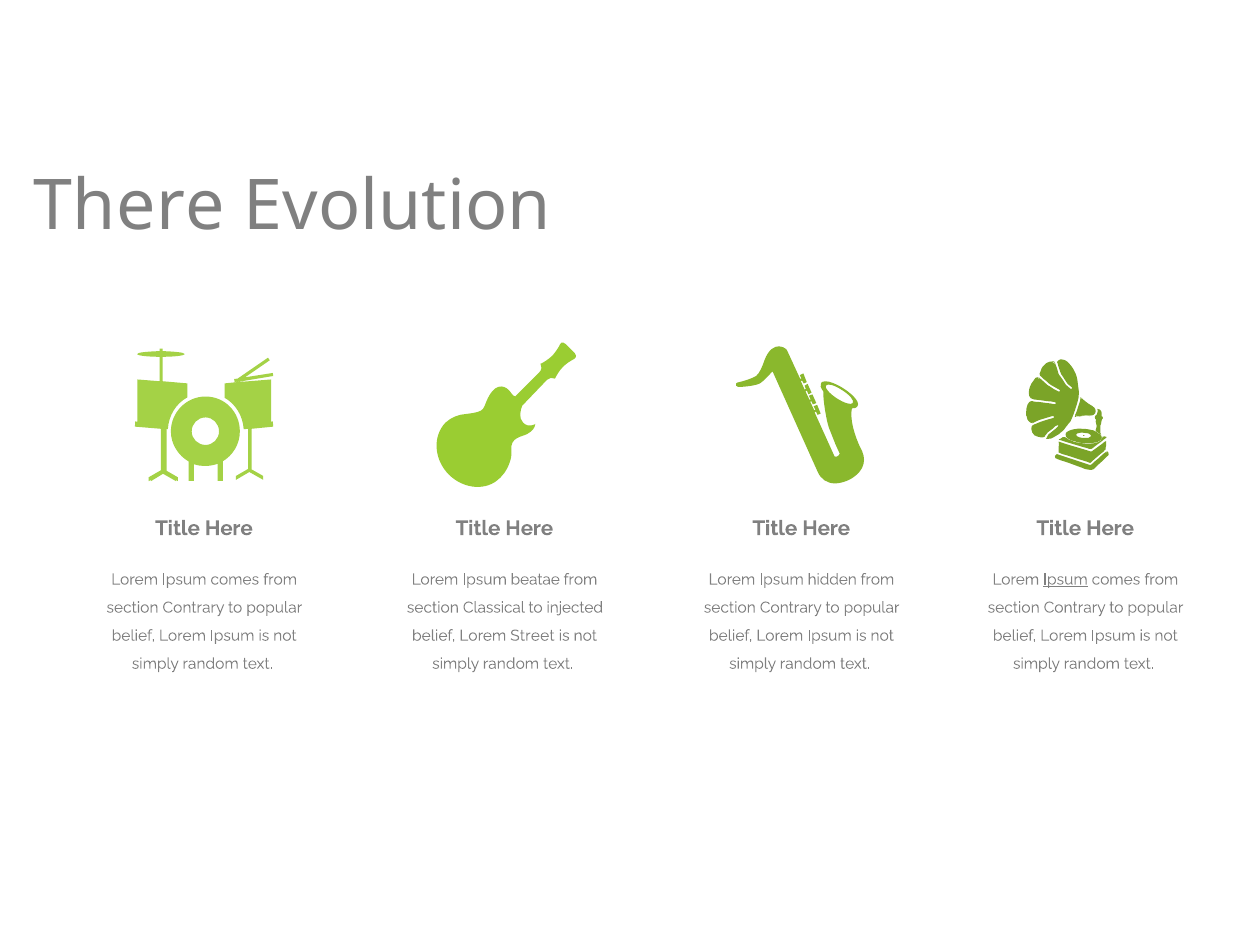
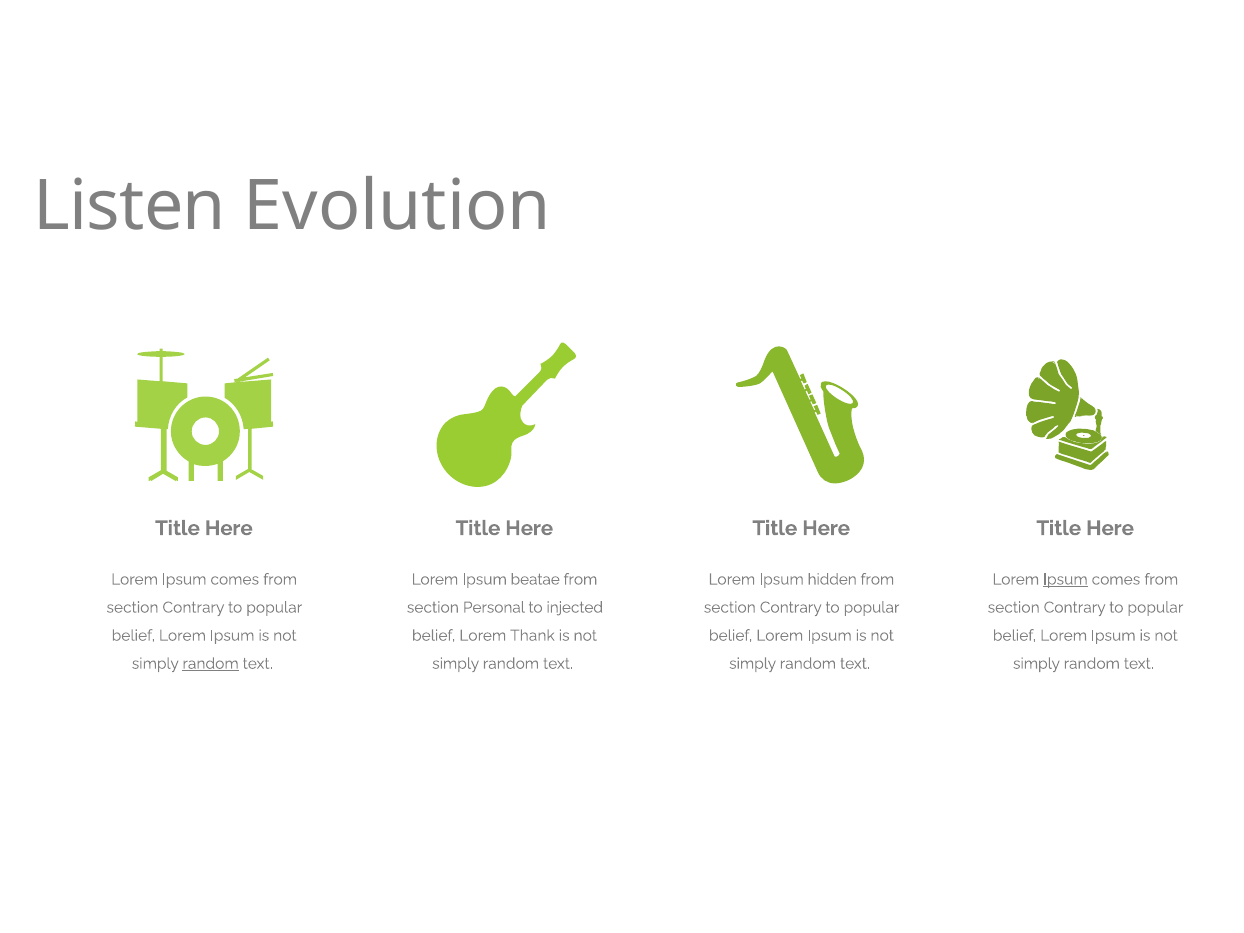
There: There -> Listen (130, 207)
Classical: Classical -> Personal (494, 607)
Street: Street -> Thank (532, 636)
random underline: none -> present (211, 664)
